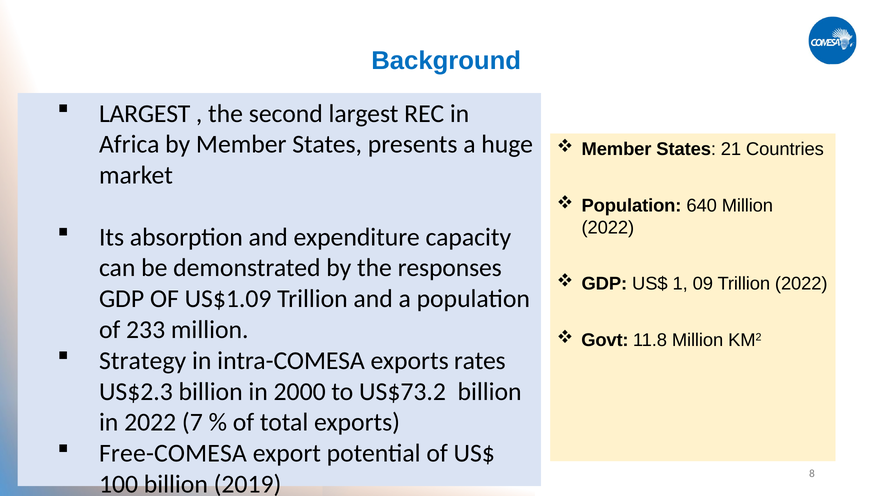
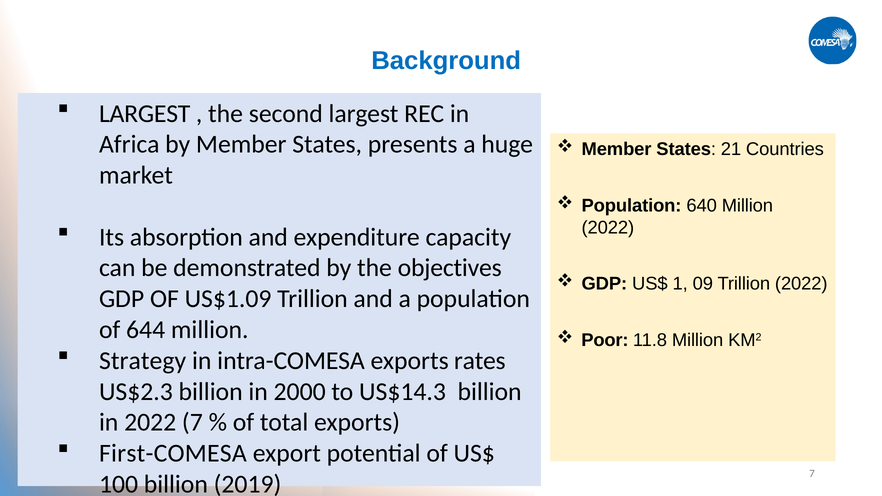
responses: responses -> objectives (450, 268)
233: 233 -> 644 (146, 330)
Govt: Govt -> Poor (605, 340)
US$73.2: US$73.2 -> US$14.3 (403, 392)
Free-COMESA: Free-COMESA -> First-COMESA (173, 453)
AFRICA 8: 8 -> 7 (812, 474)
